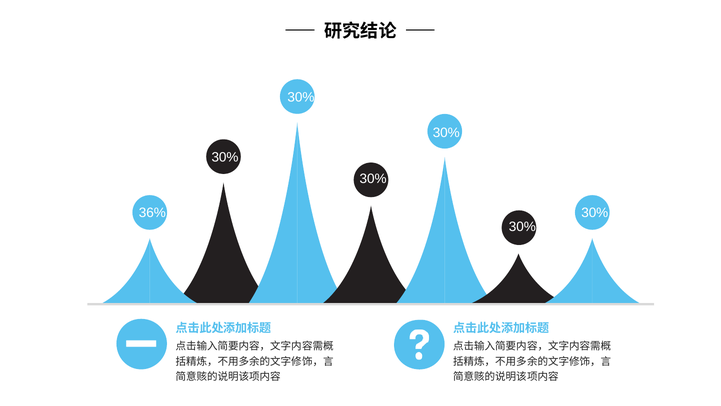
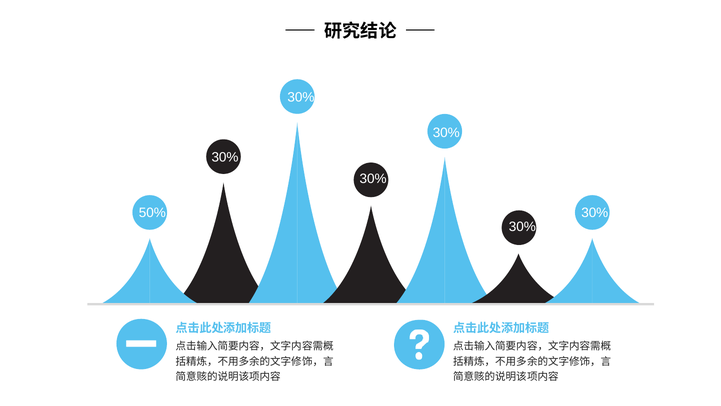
36%: 36% -> 50% (152, 213)
